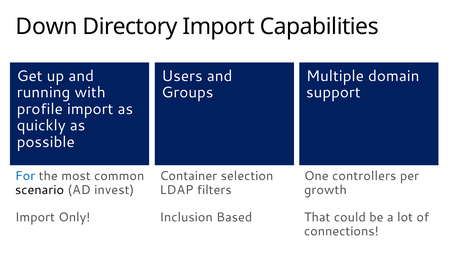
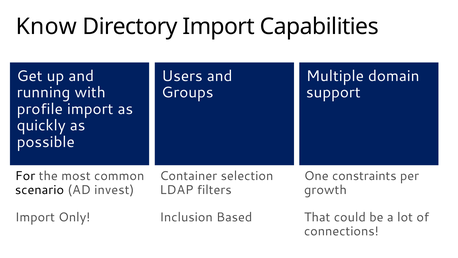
Down: Down -> Know (46, 26)
For colour: blue -> black (25, 176)
controllers: controllers -> constraints (364, 176)
